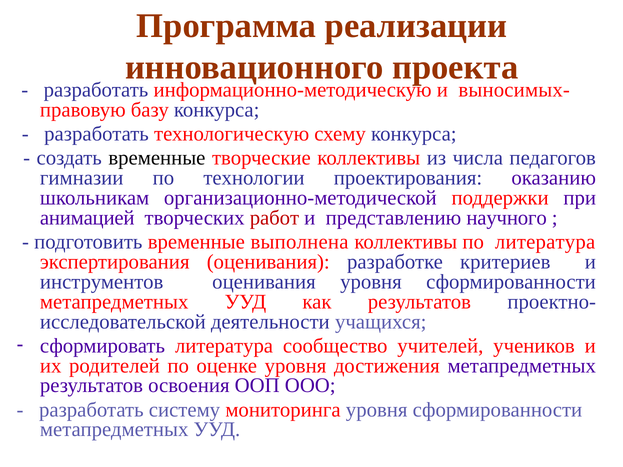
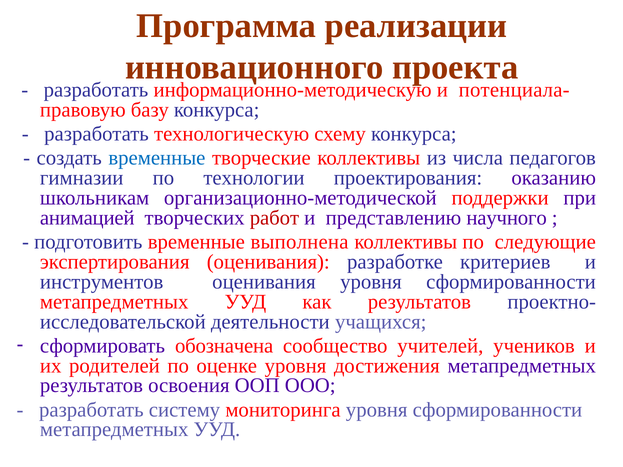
выносимых-: выносимых- -> потенциала- (514, 90)
временные colour: black -> blue (157, 158)
по литература: литература -> следующие (545, 242)
сформировать литература: литература -> обозначена (224, 346)
